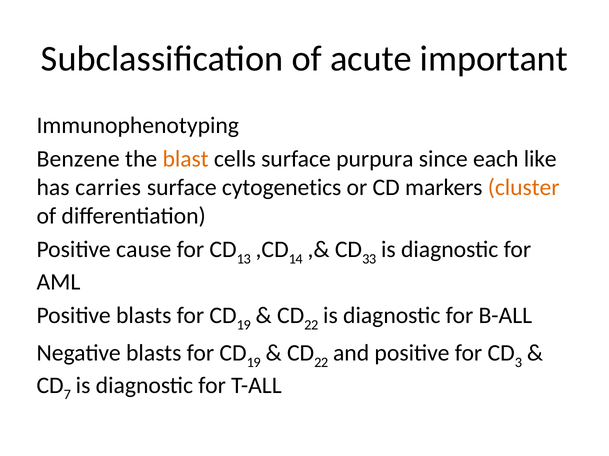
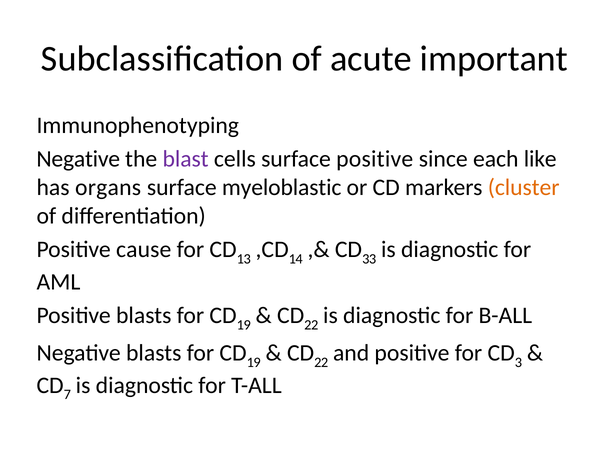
Benzene: Benzene -> Negative (78, 159)
blast colour: orange -> purple (186, 159)
surface purpura: purpura -> positive (375, 159)
carries: carries -> organs (108, 188)
cytogenetics: cytogenetics -> myeloblastic (282, 188)
